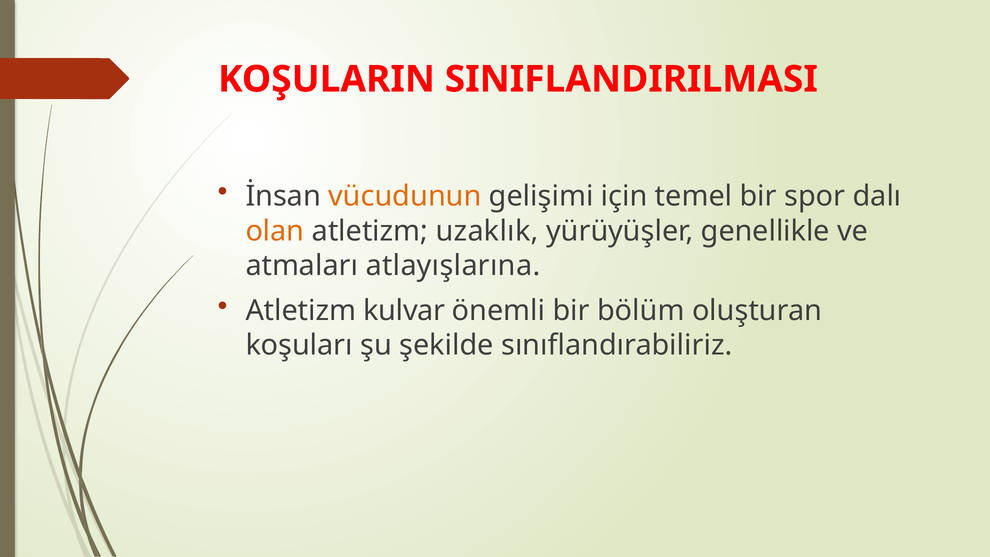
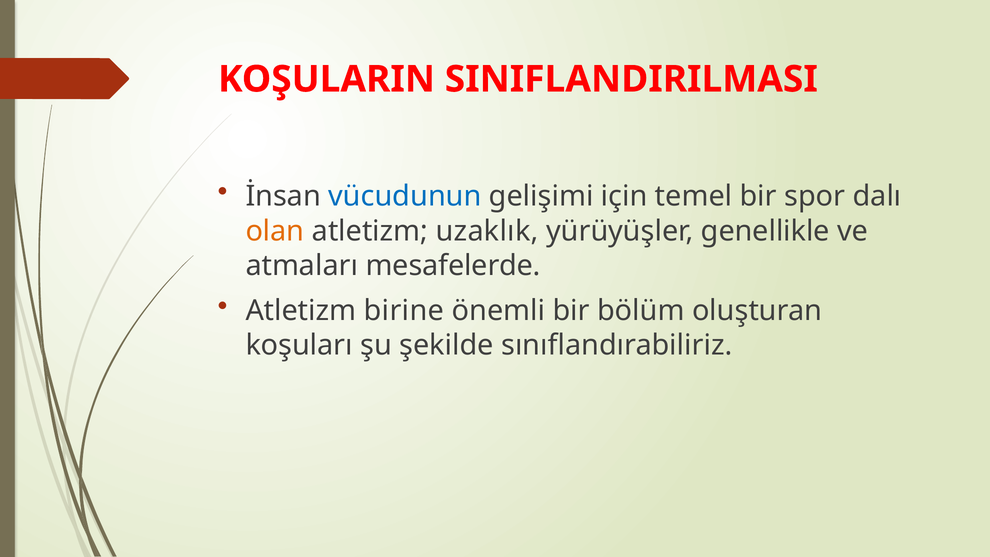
vücudunun colour: orange -> blue (405, 196)
atlayışlarına: atlayışlarına -> mesafelerde (453, 266)
kulvar: kulvar -> birine (404, 311)
